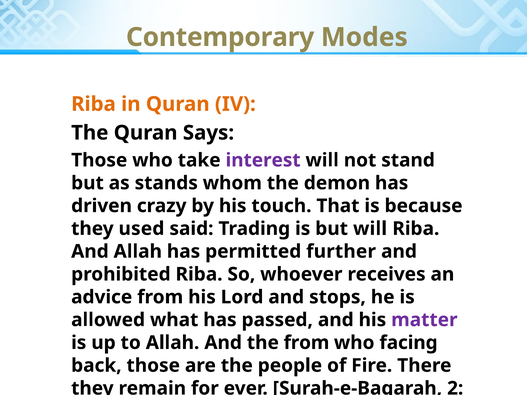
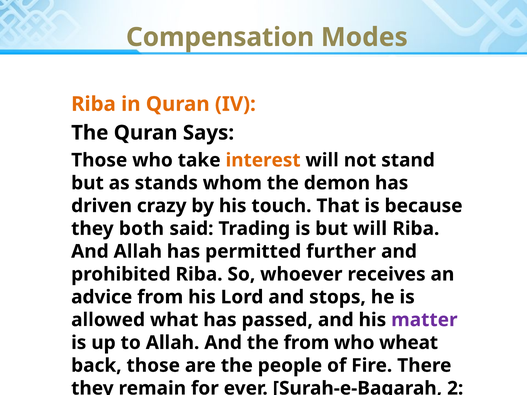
Contemporary: Contemporary -> Compensation (220, 37)
interest colour: purple -> orange (263, 160)
used: used -> both (141, 229)
facing: facing -> wheat (409, 343)
